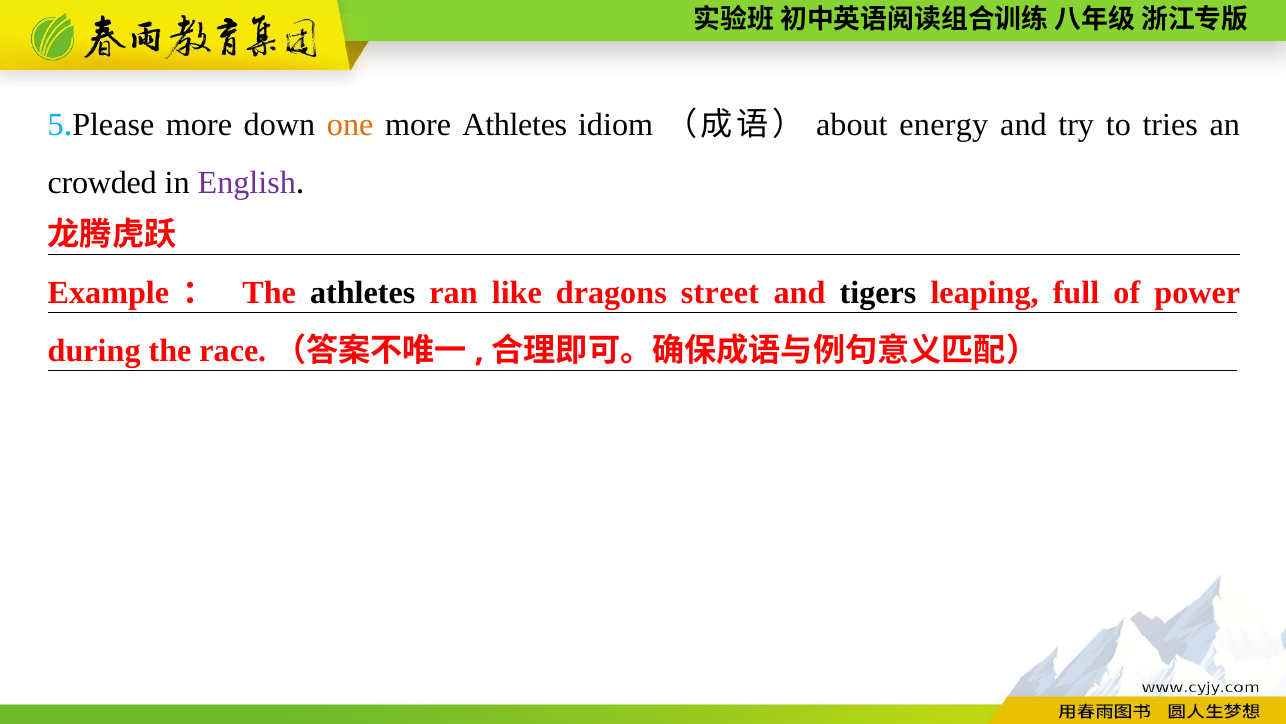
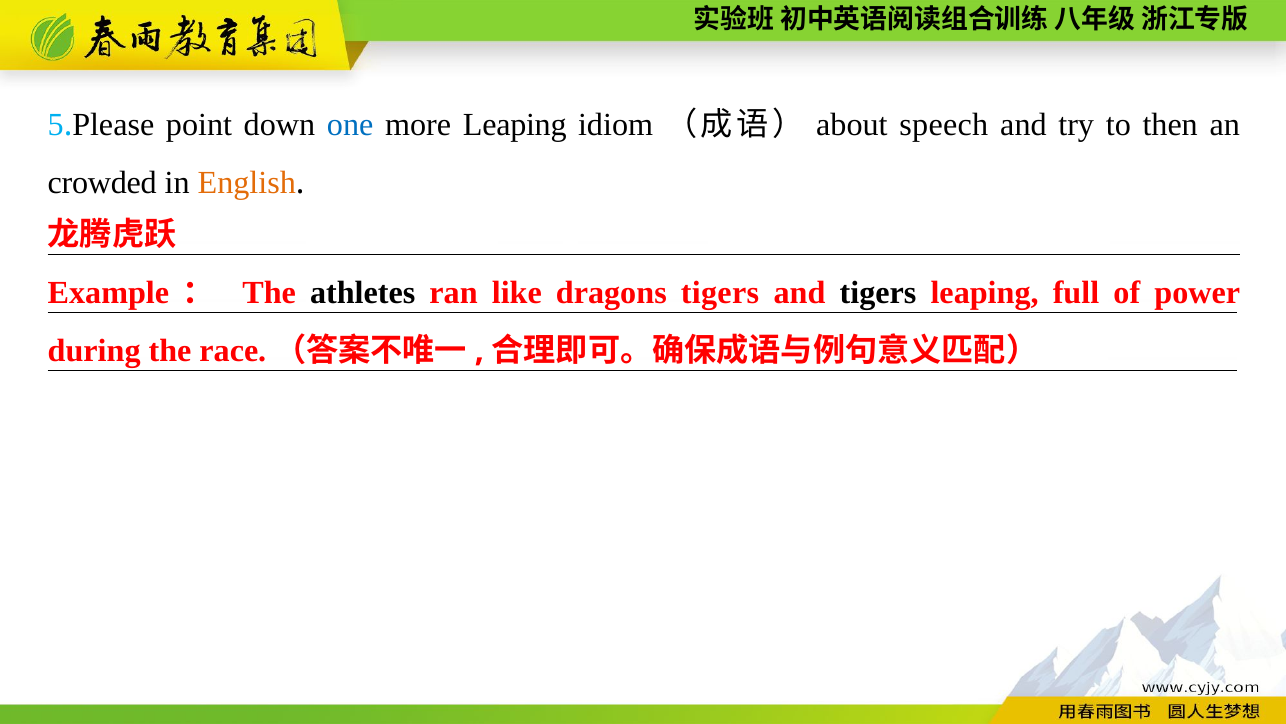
more: more -> point (199, 124)
one colour: orange -> blue (350, 124)
more Athletes: Athletes -> Leaping (515, 124)
energy: energy -> speech (944, 124)
tries: tries -> then (1170, 124)
English colour: purple -> orange (247, 182)
street: street -> tigers (720, 292)
